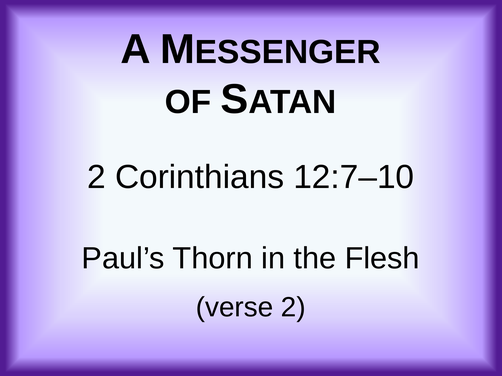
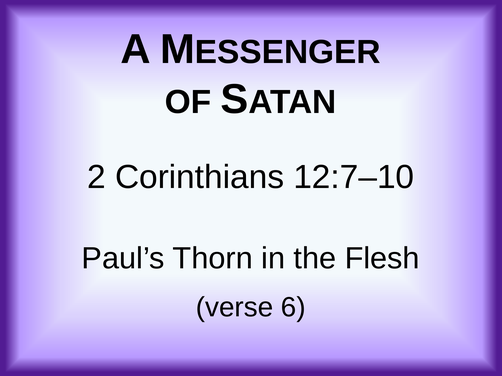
verse 2: 2 -> 6 (293, 308)
